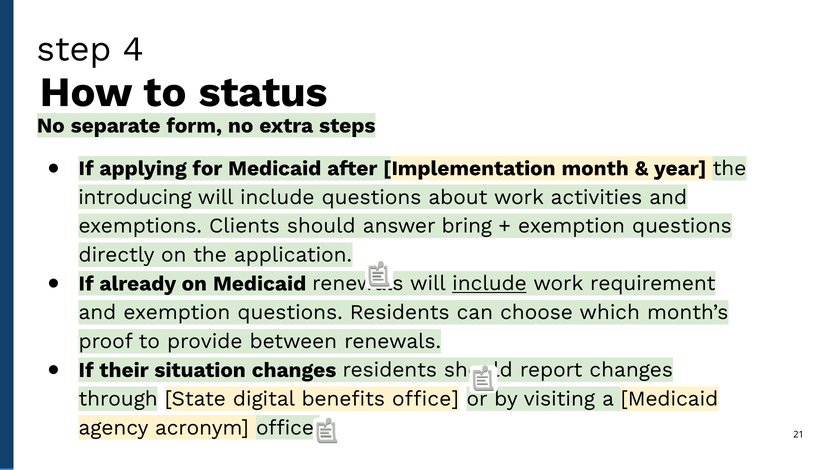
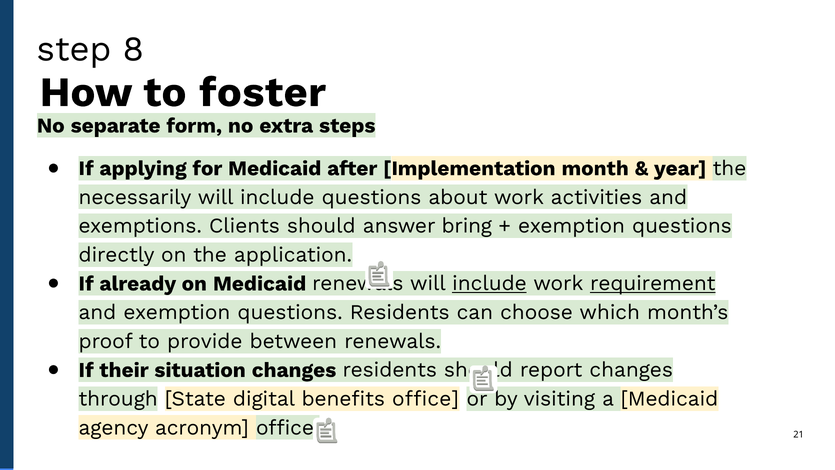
4: 4 -> 8 (134, 49)
status: status -> foster (263, 92)
introducing: introducing -> necessarily (135, 197)
requirement underline: none -> present (653, 283)
